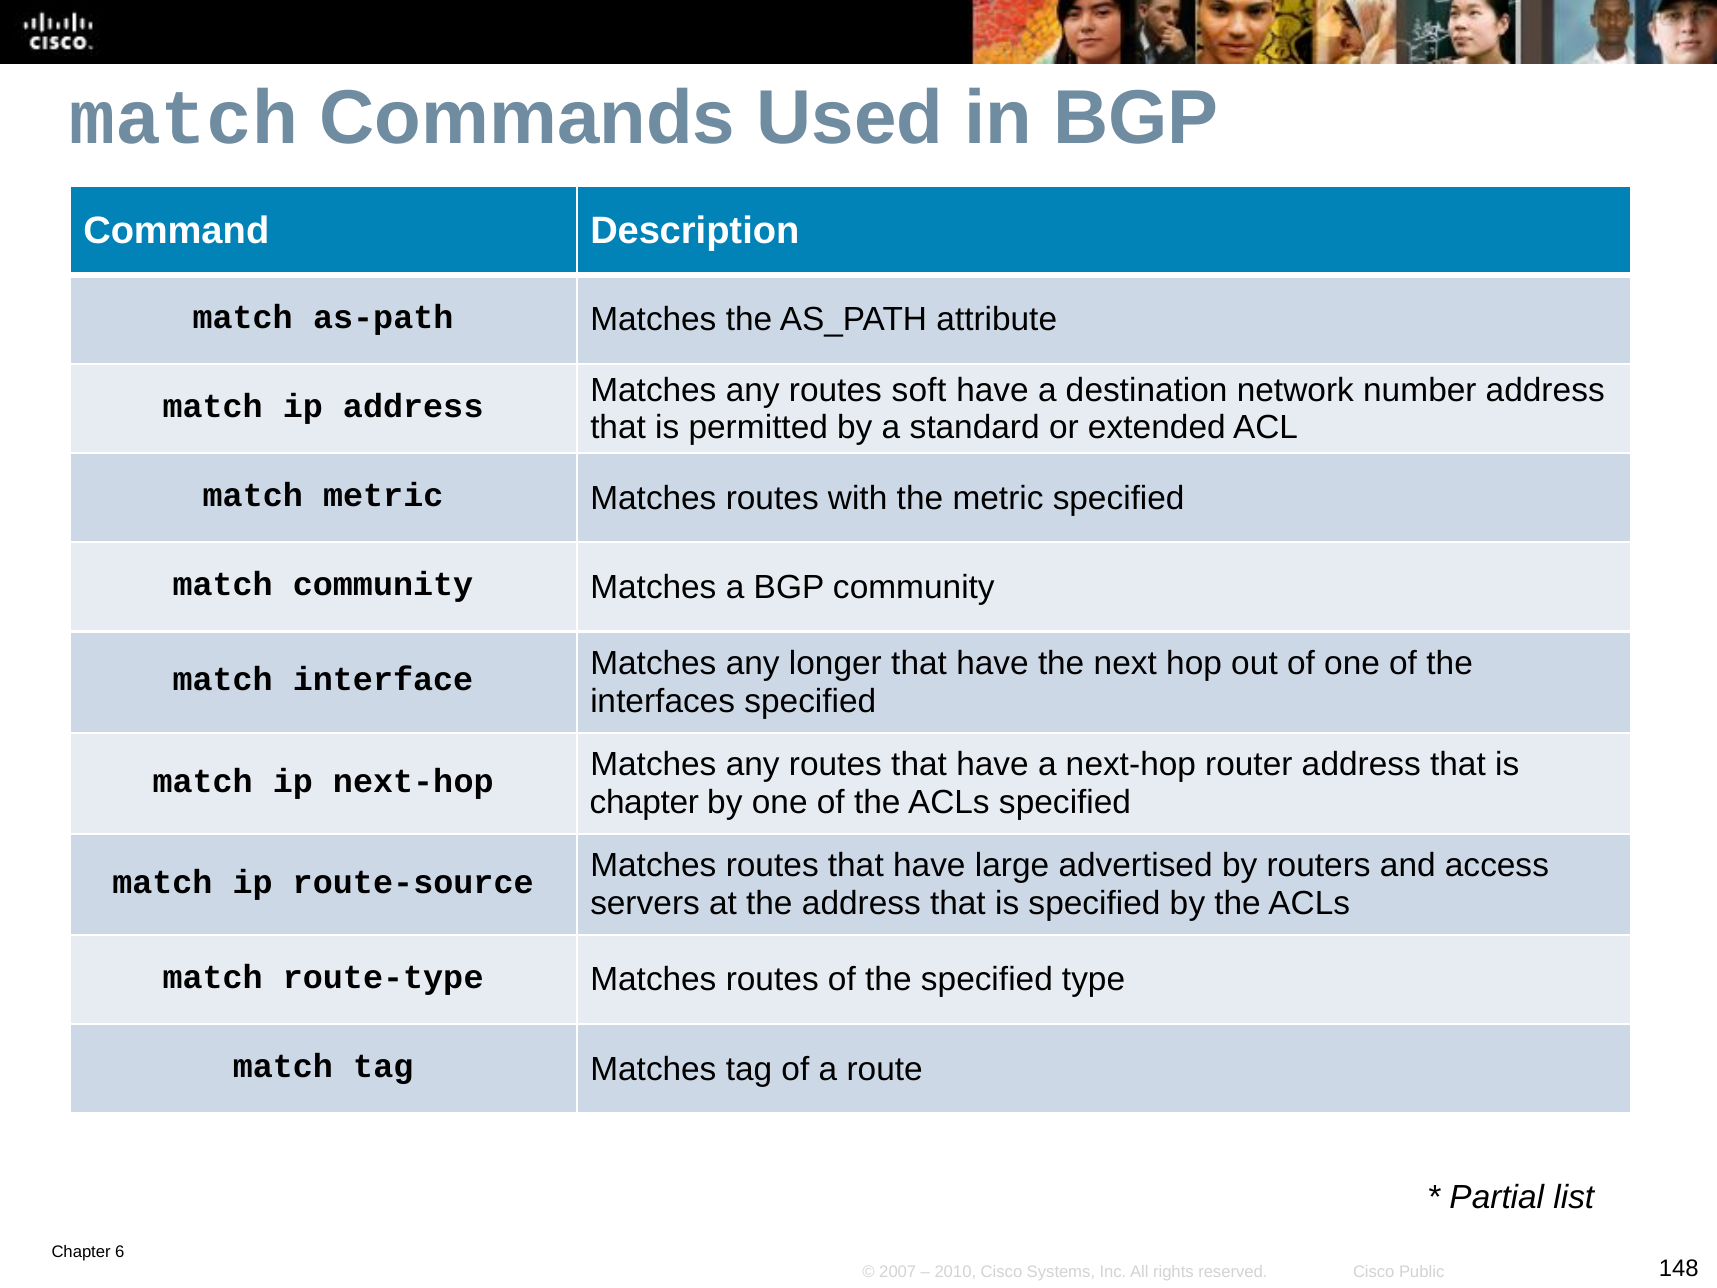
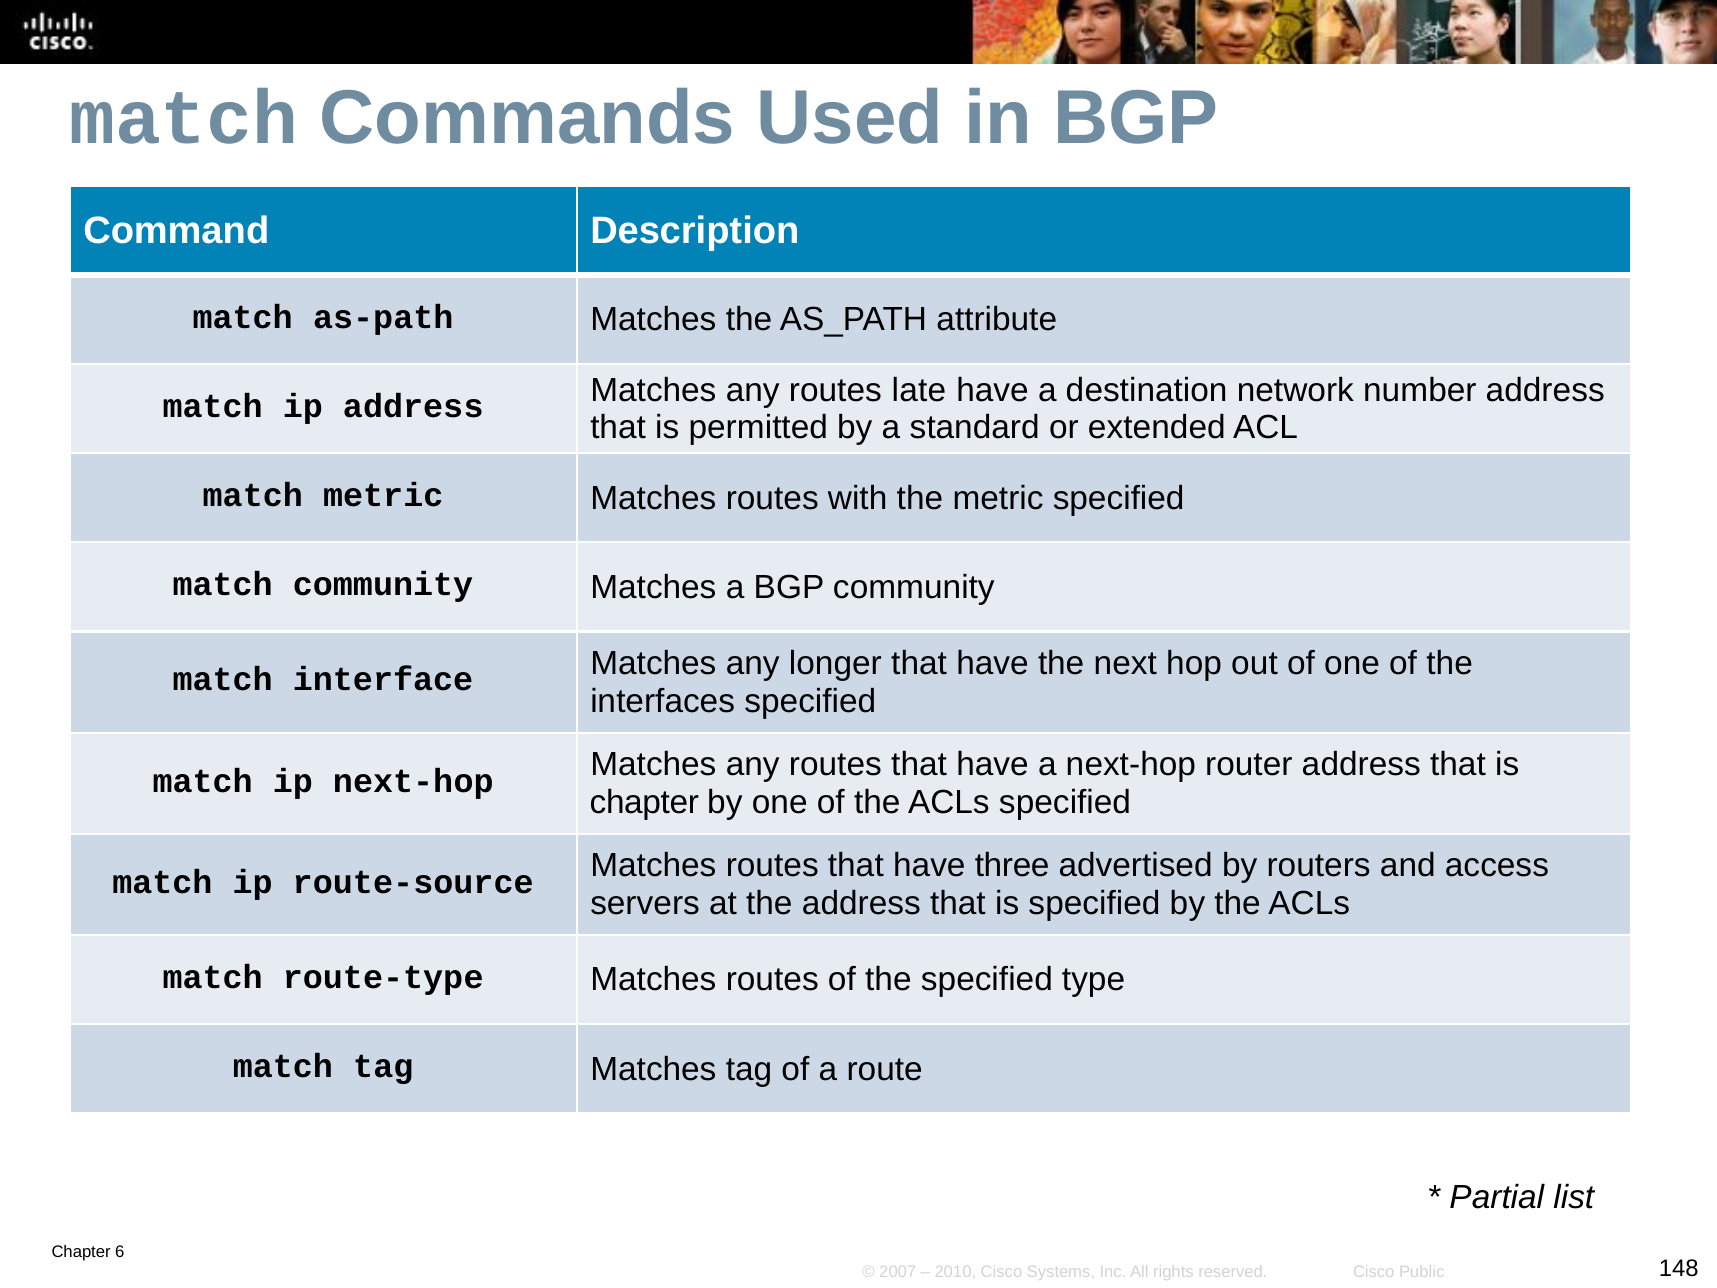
soft: soft -> late (919, 390)
large: large -> three (1012, 866)
